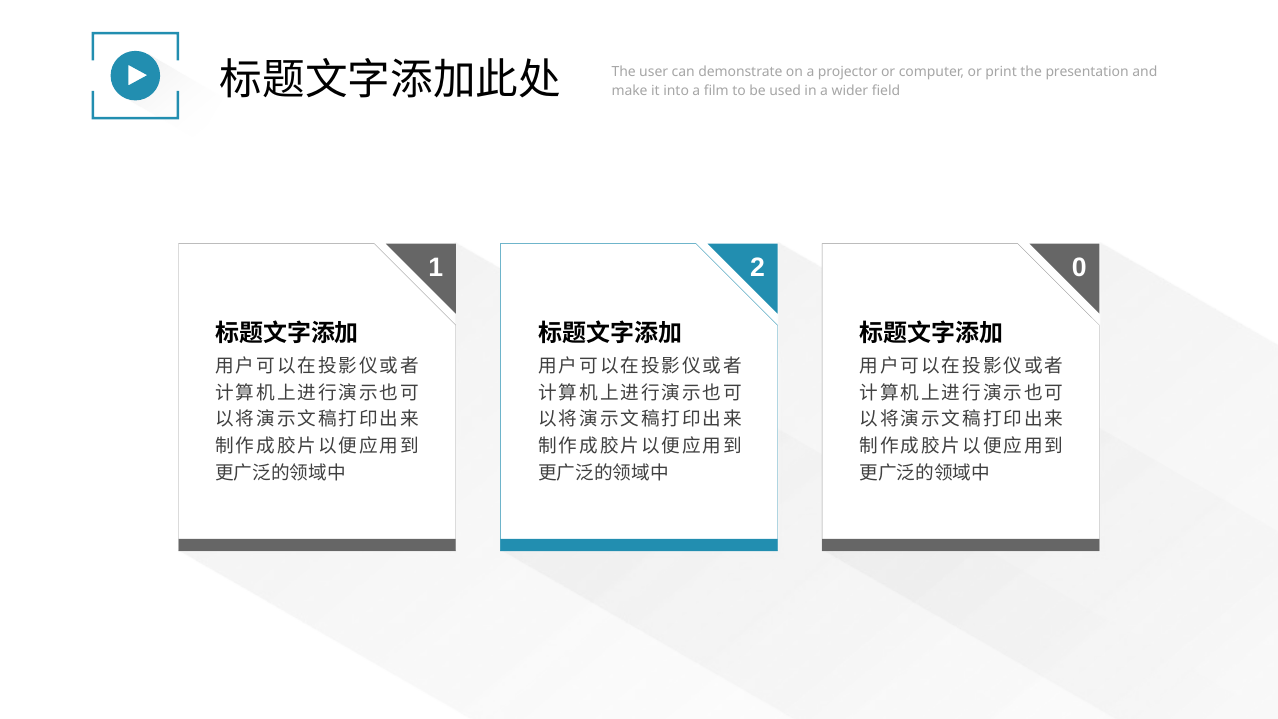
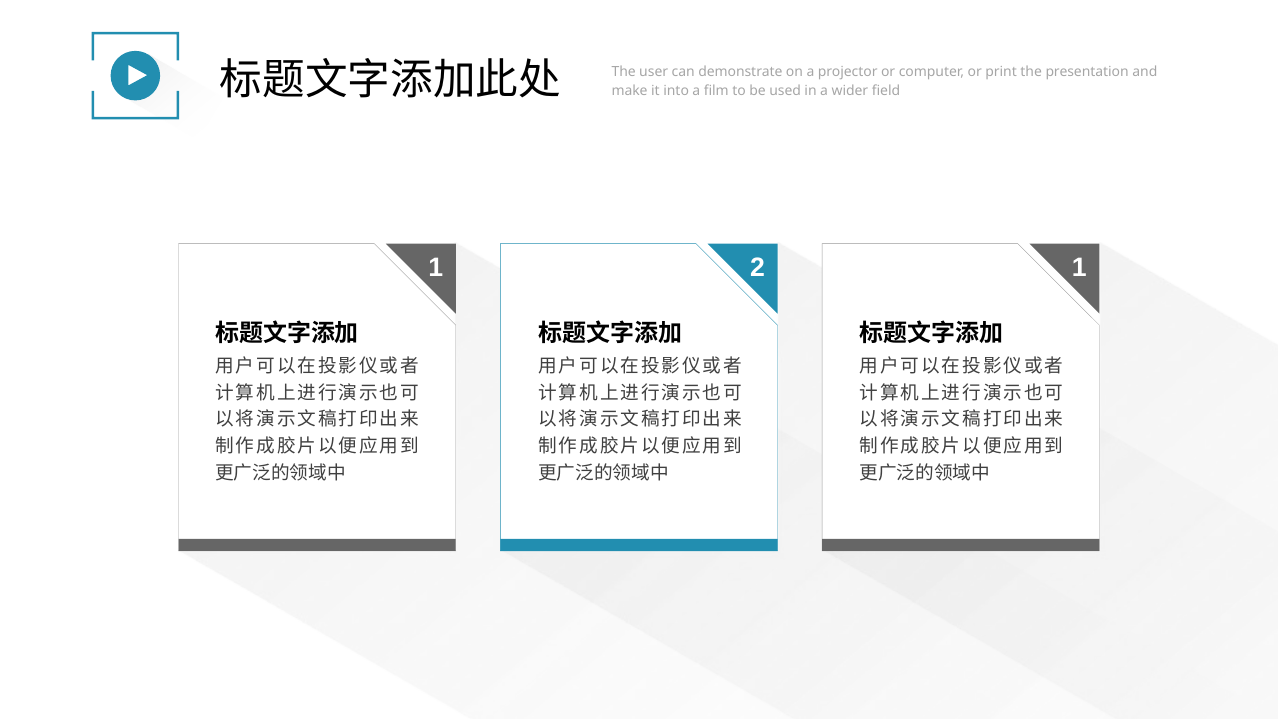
1 0: 0 -> 1 (1079, 268)
